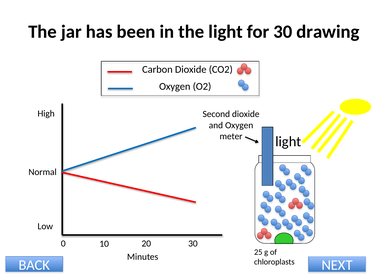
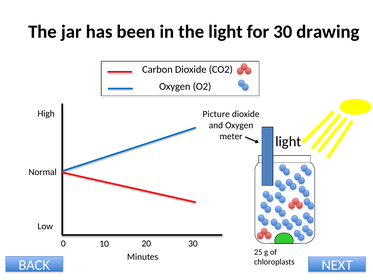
Second: Second -> Picture (216, 114)
